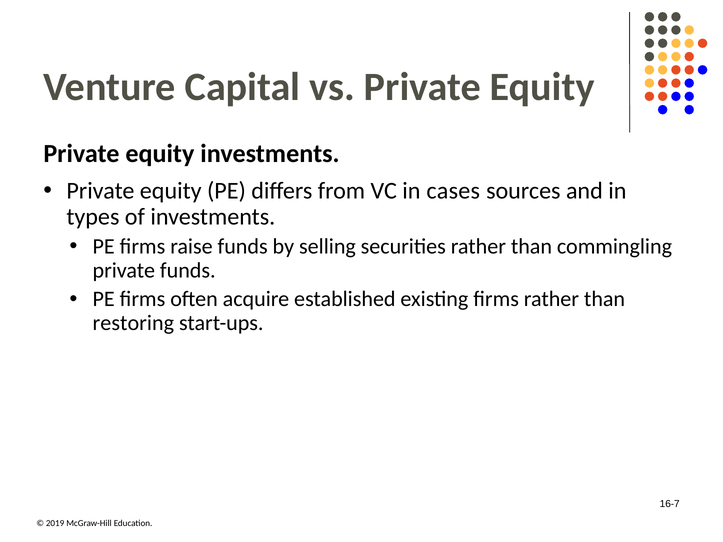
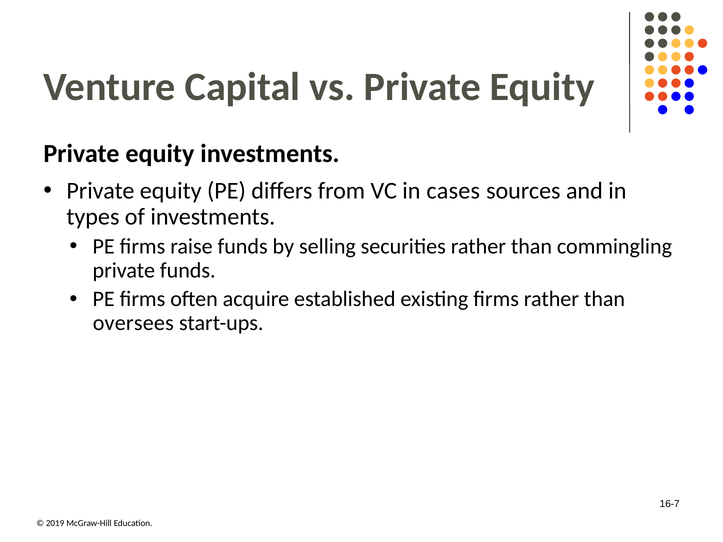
restoring: restoring -> oversees (133, 323)
